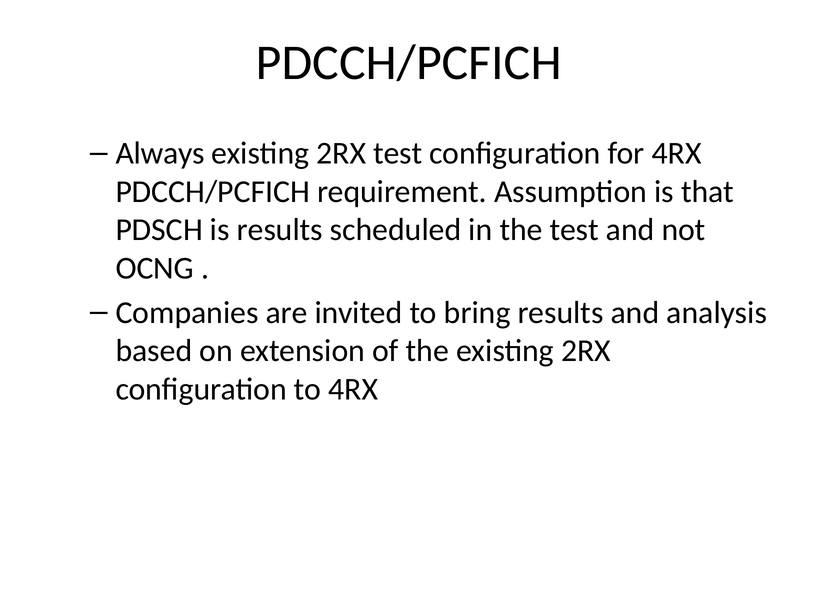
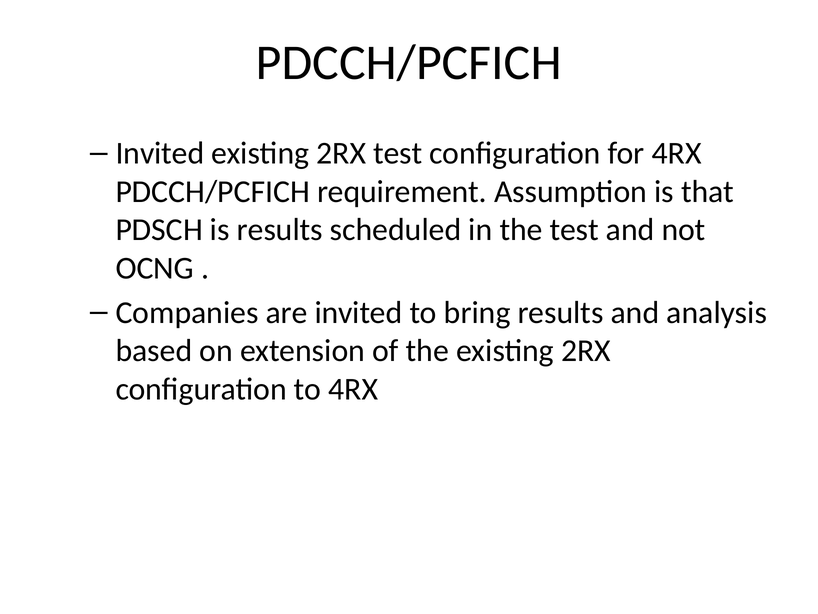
Always: Always -> Invited (160, 153)
